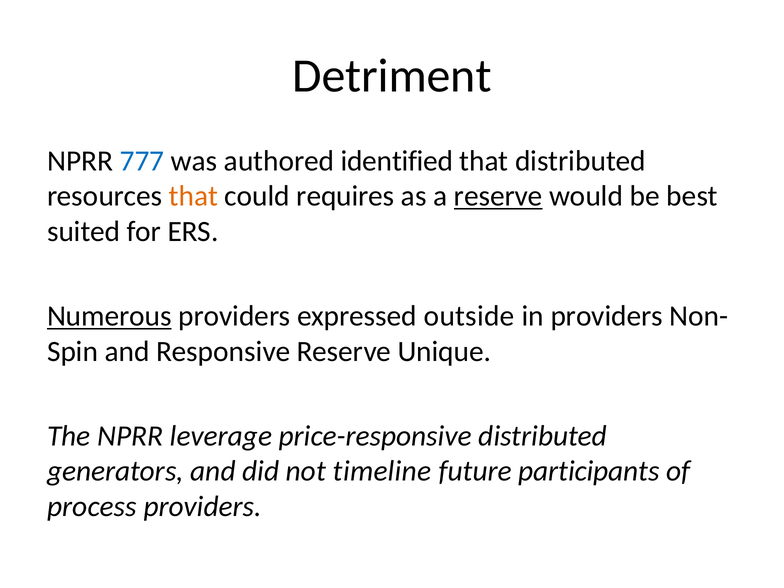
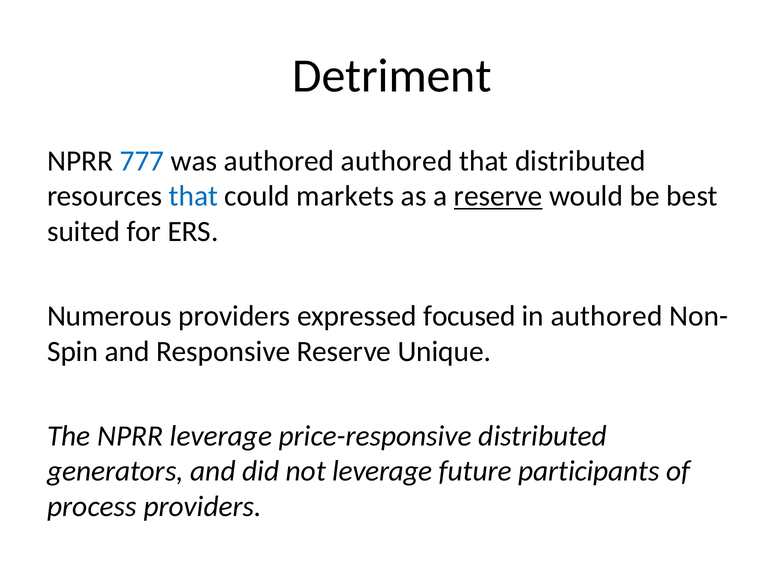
authored identified: identified -> authored (397, 161)
that colour: orange -> blue (193, 196)
requires: requires -> markets (345, 196)
Numerous underline: present -> none (109, 316)
outside: outside -> focused (469, 316)
in providers: providers -> authored (606, 316)
not timeline: timeline -> leverage (382, 471)
